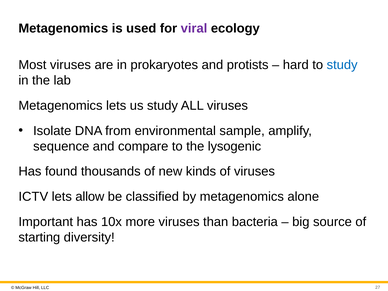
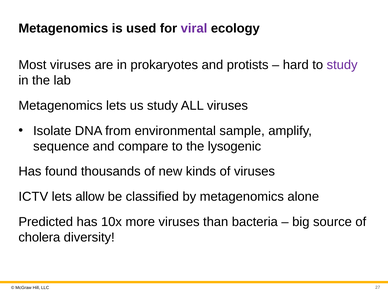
study colour: blue -> purple (342, 65)
Important: Important -> Predicted (46, 222)
starting: starting -> cholera (39, 237)
